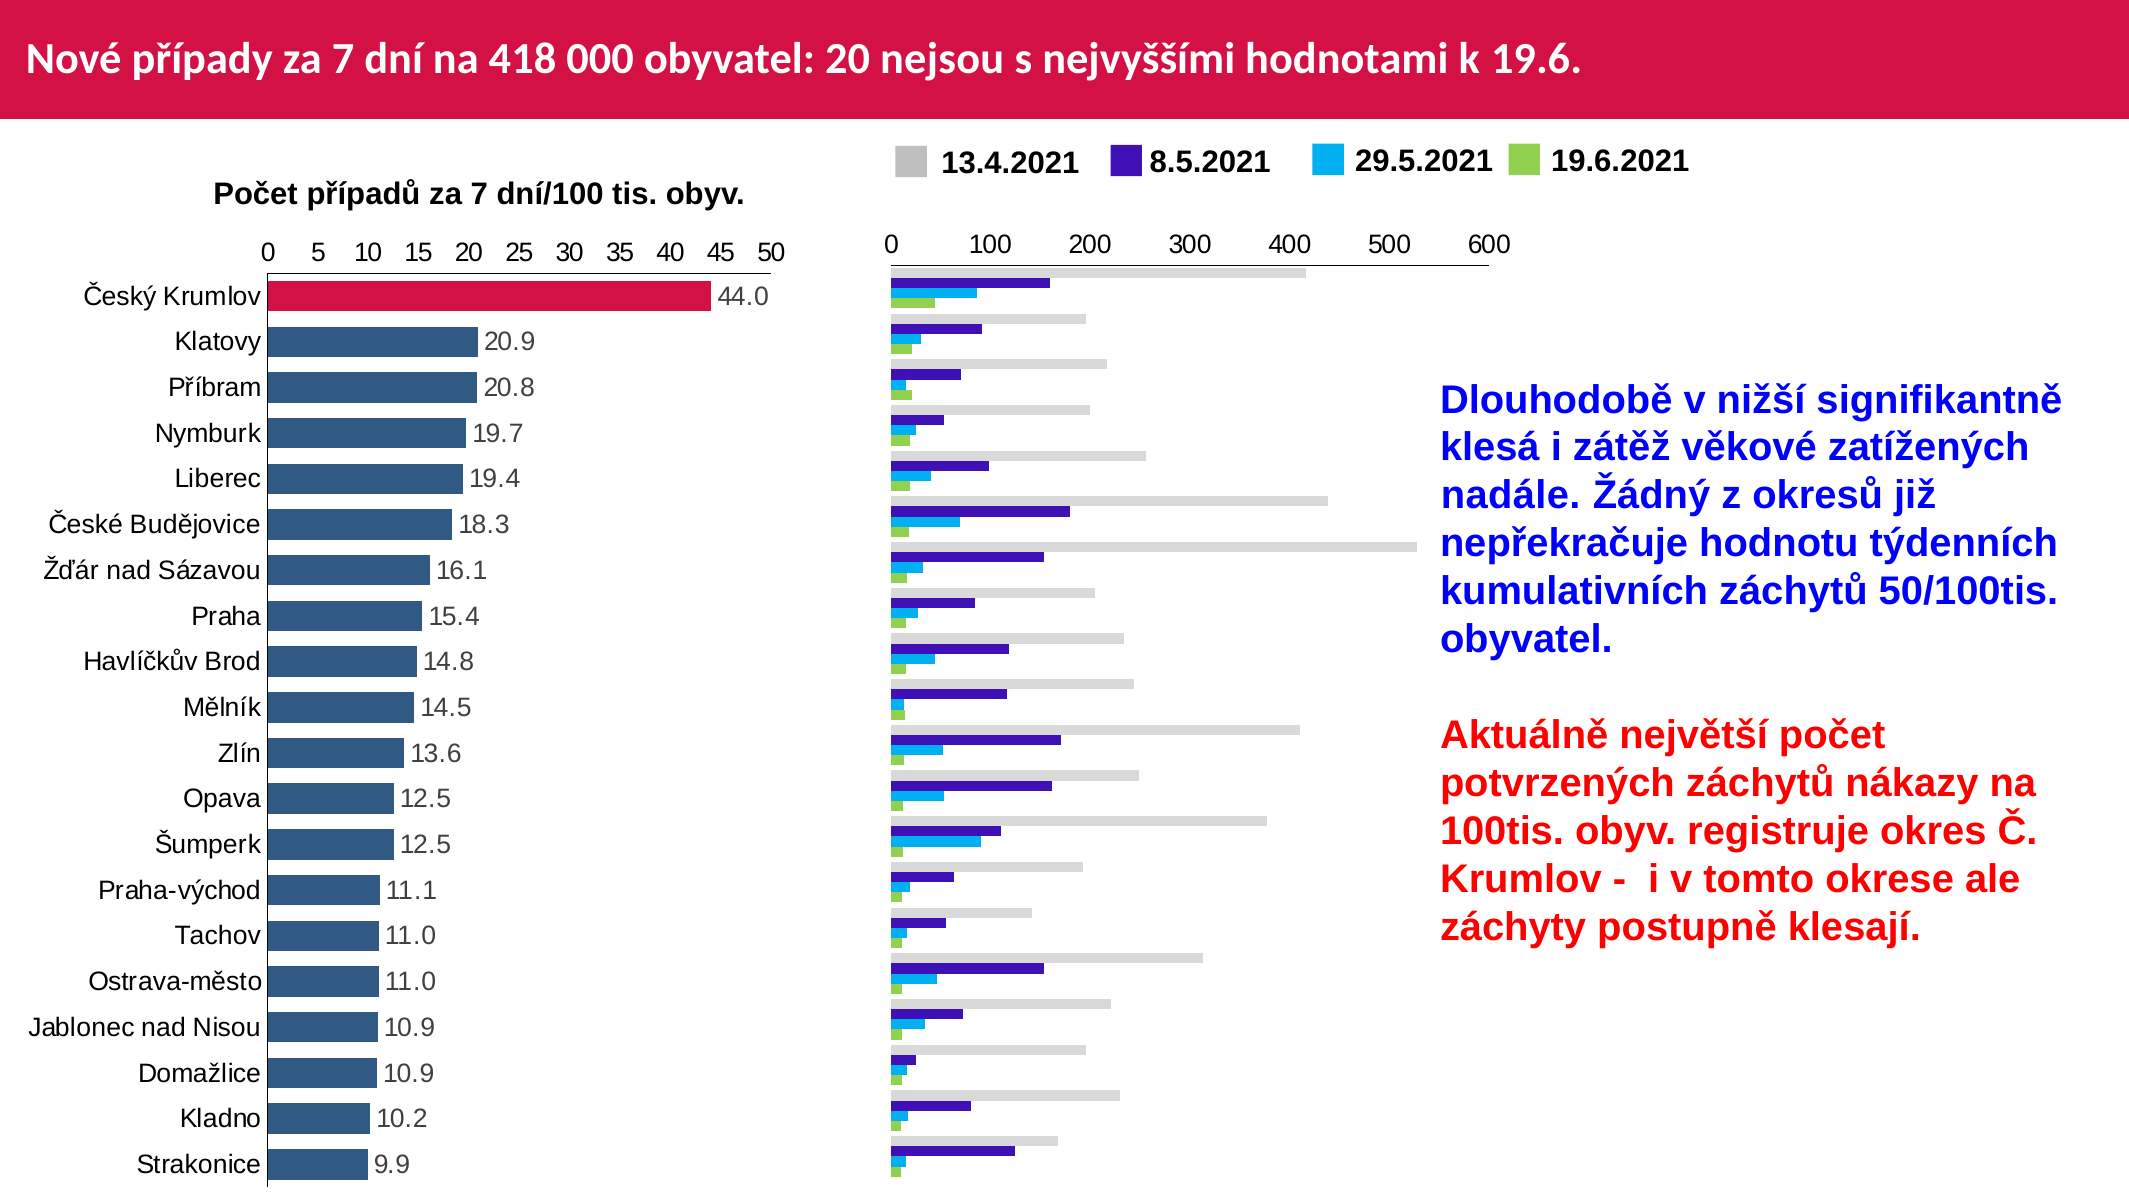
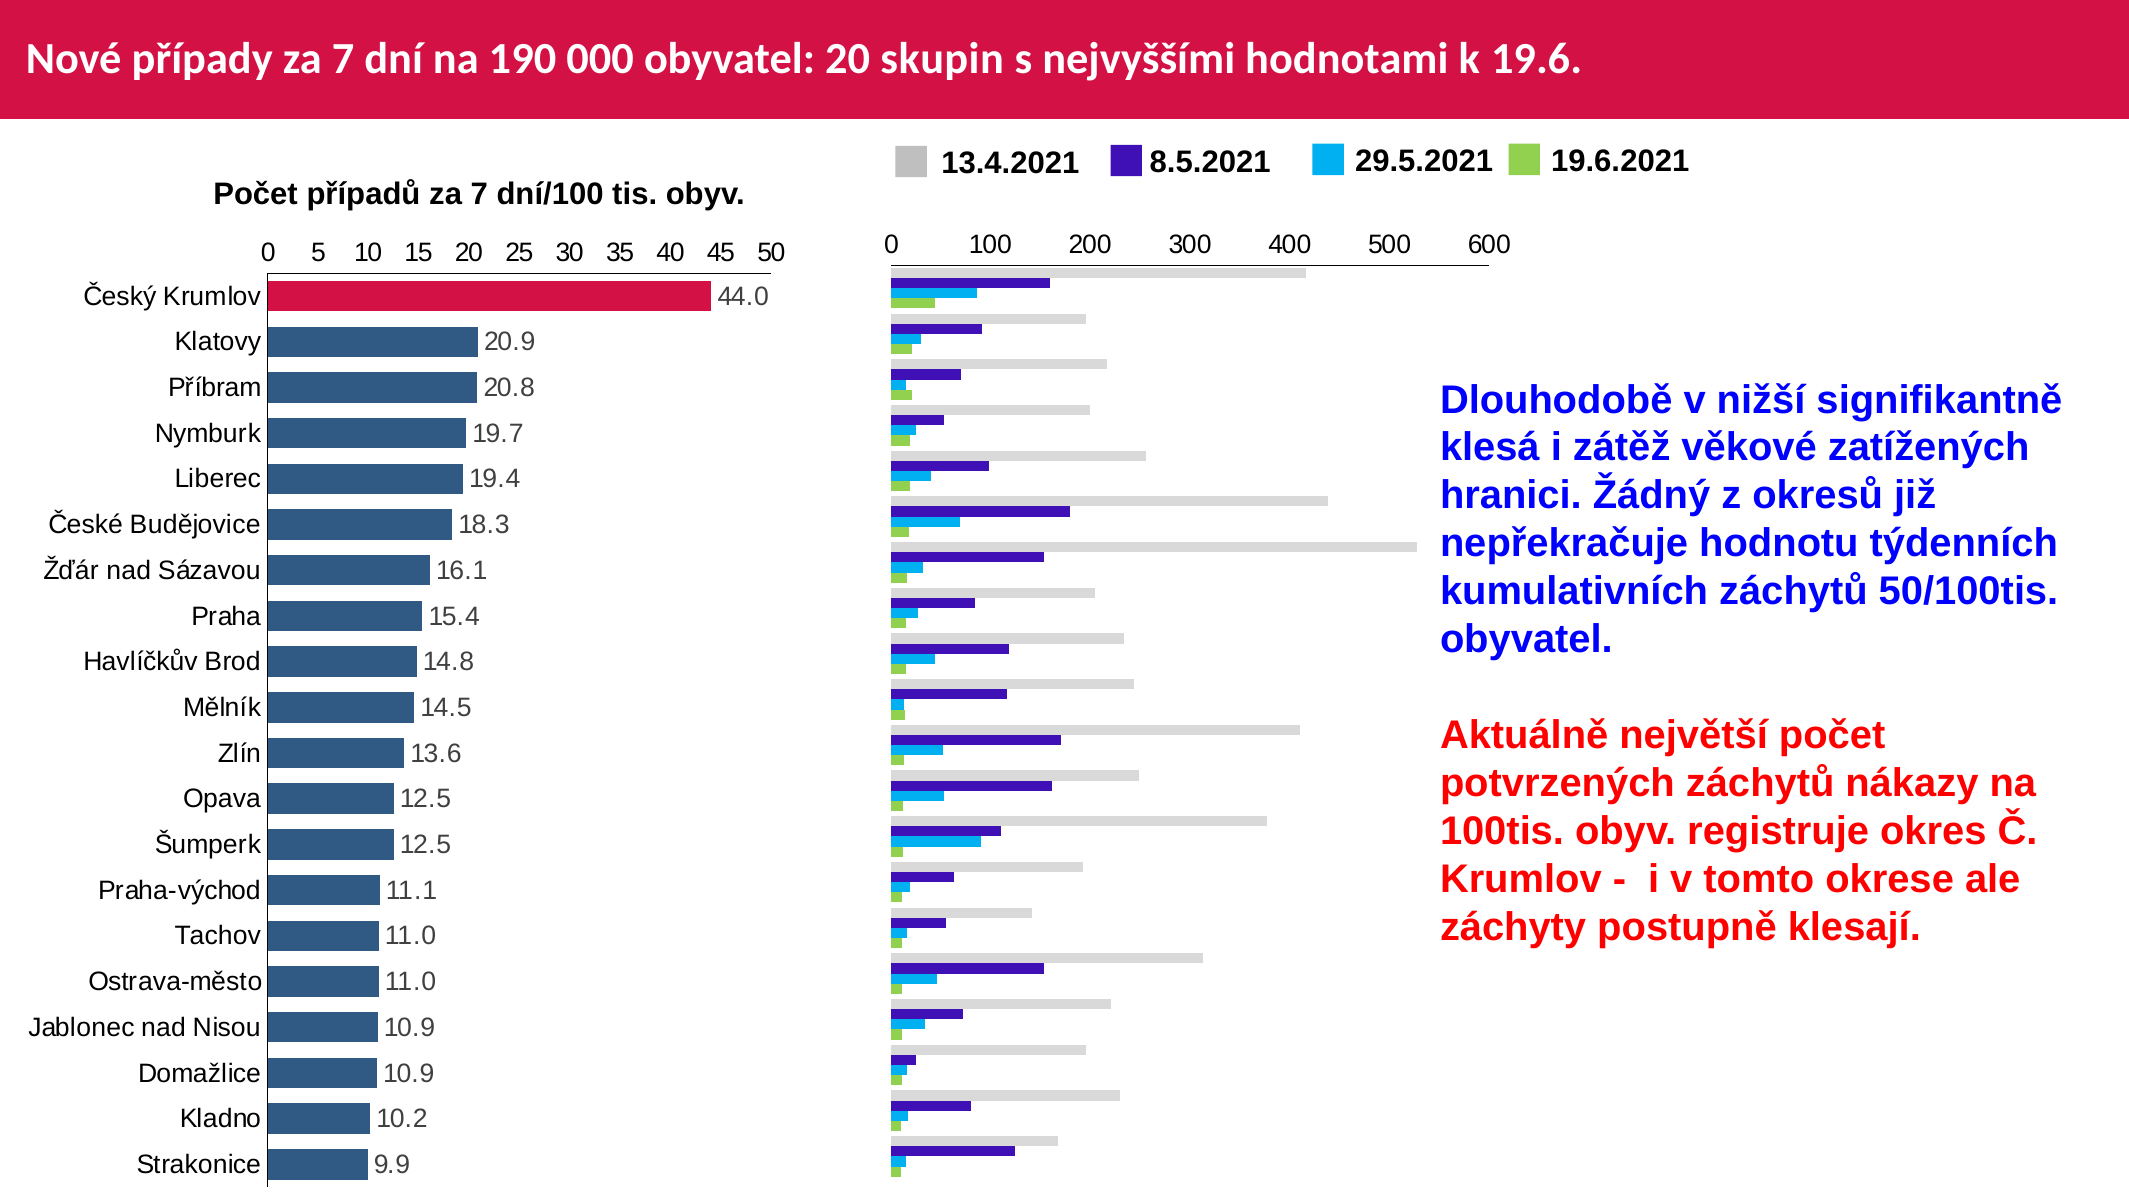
418: 418 -> 190 (523, 59)
nejsou: nejsou -> skupin (942, 59)
nadále: nadále -> hranici (1511, 496)
